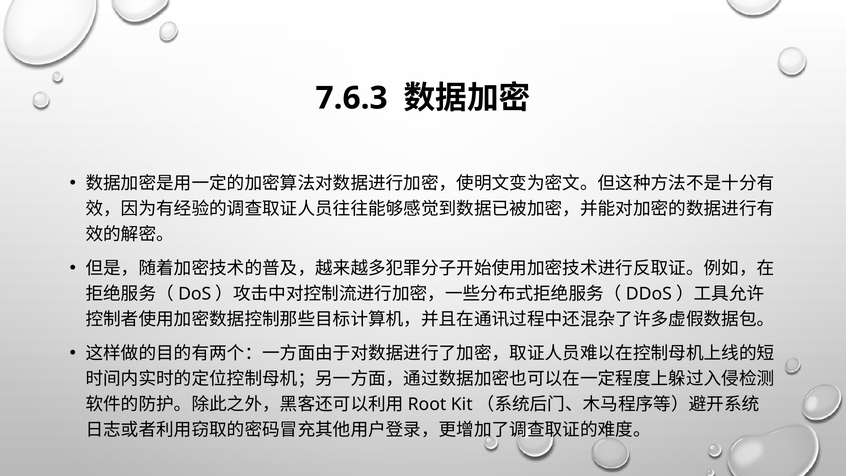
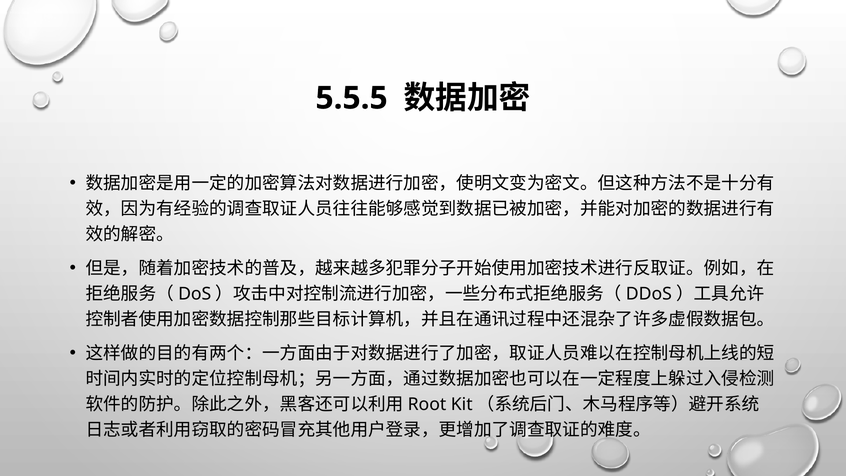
7.6.3: 7.6.3 -> 5.5.5 (352, 98)
